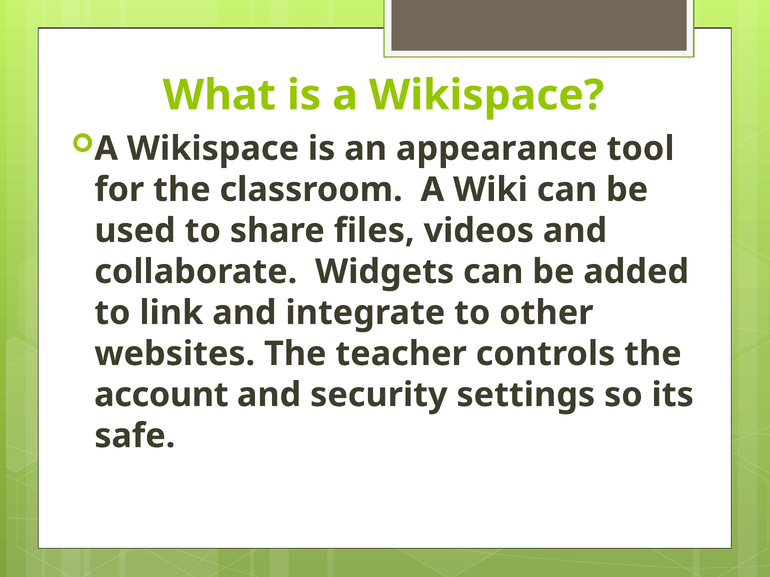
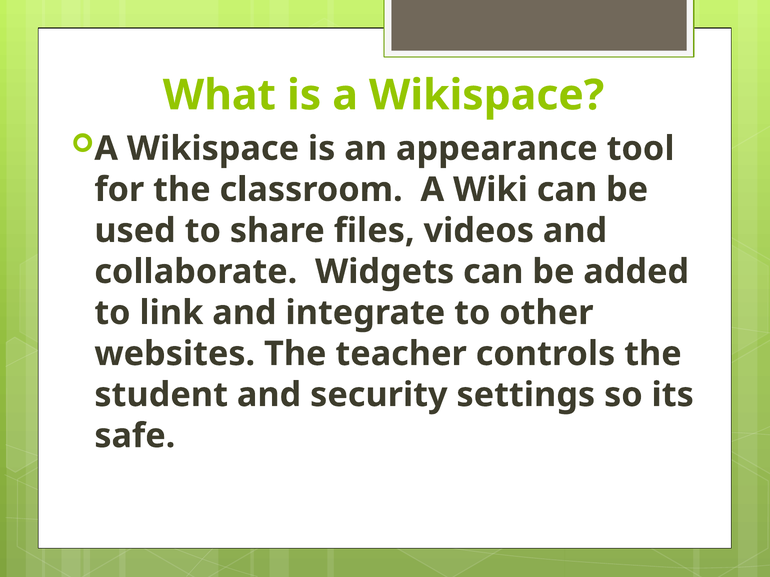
account: account -> student (161, 395)
